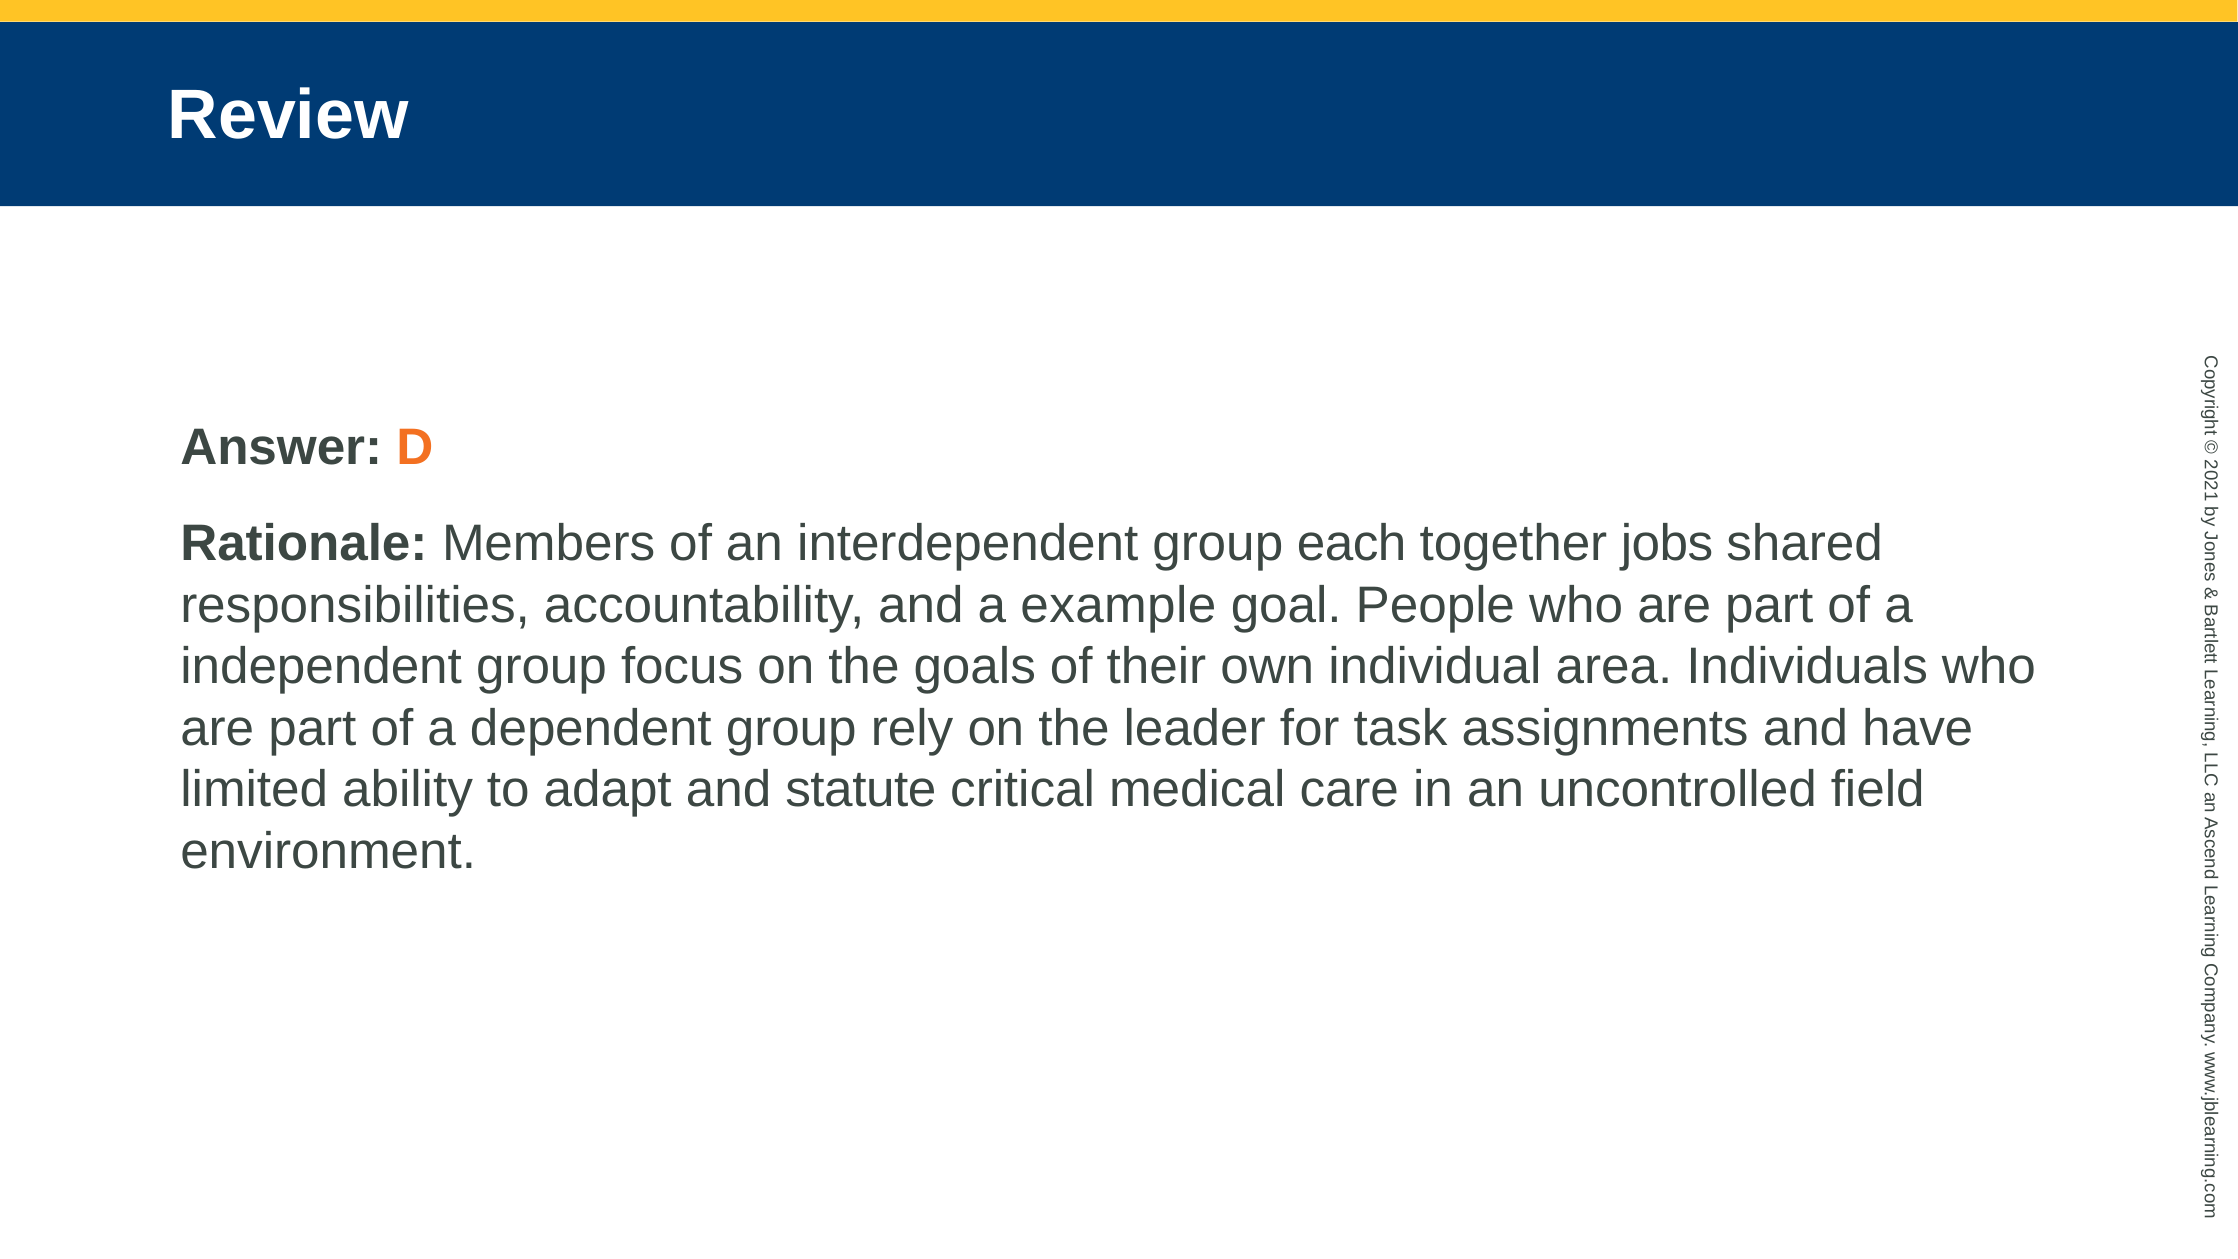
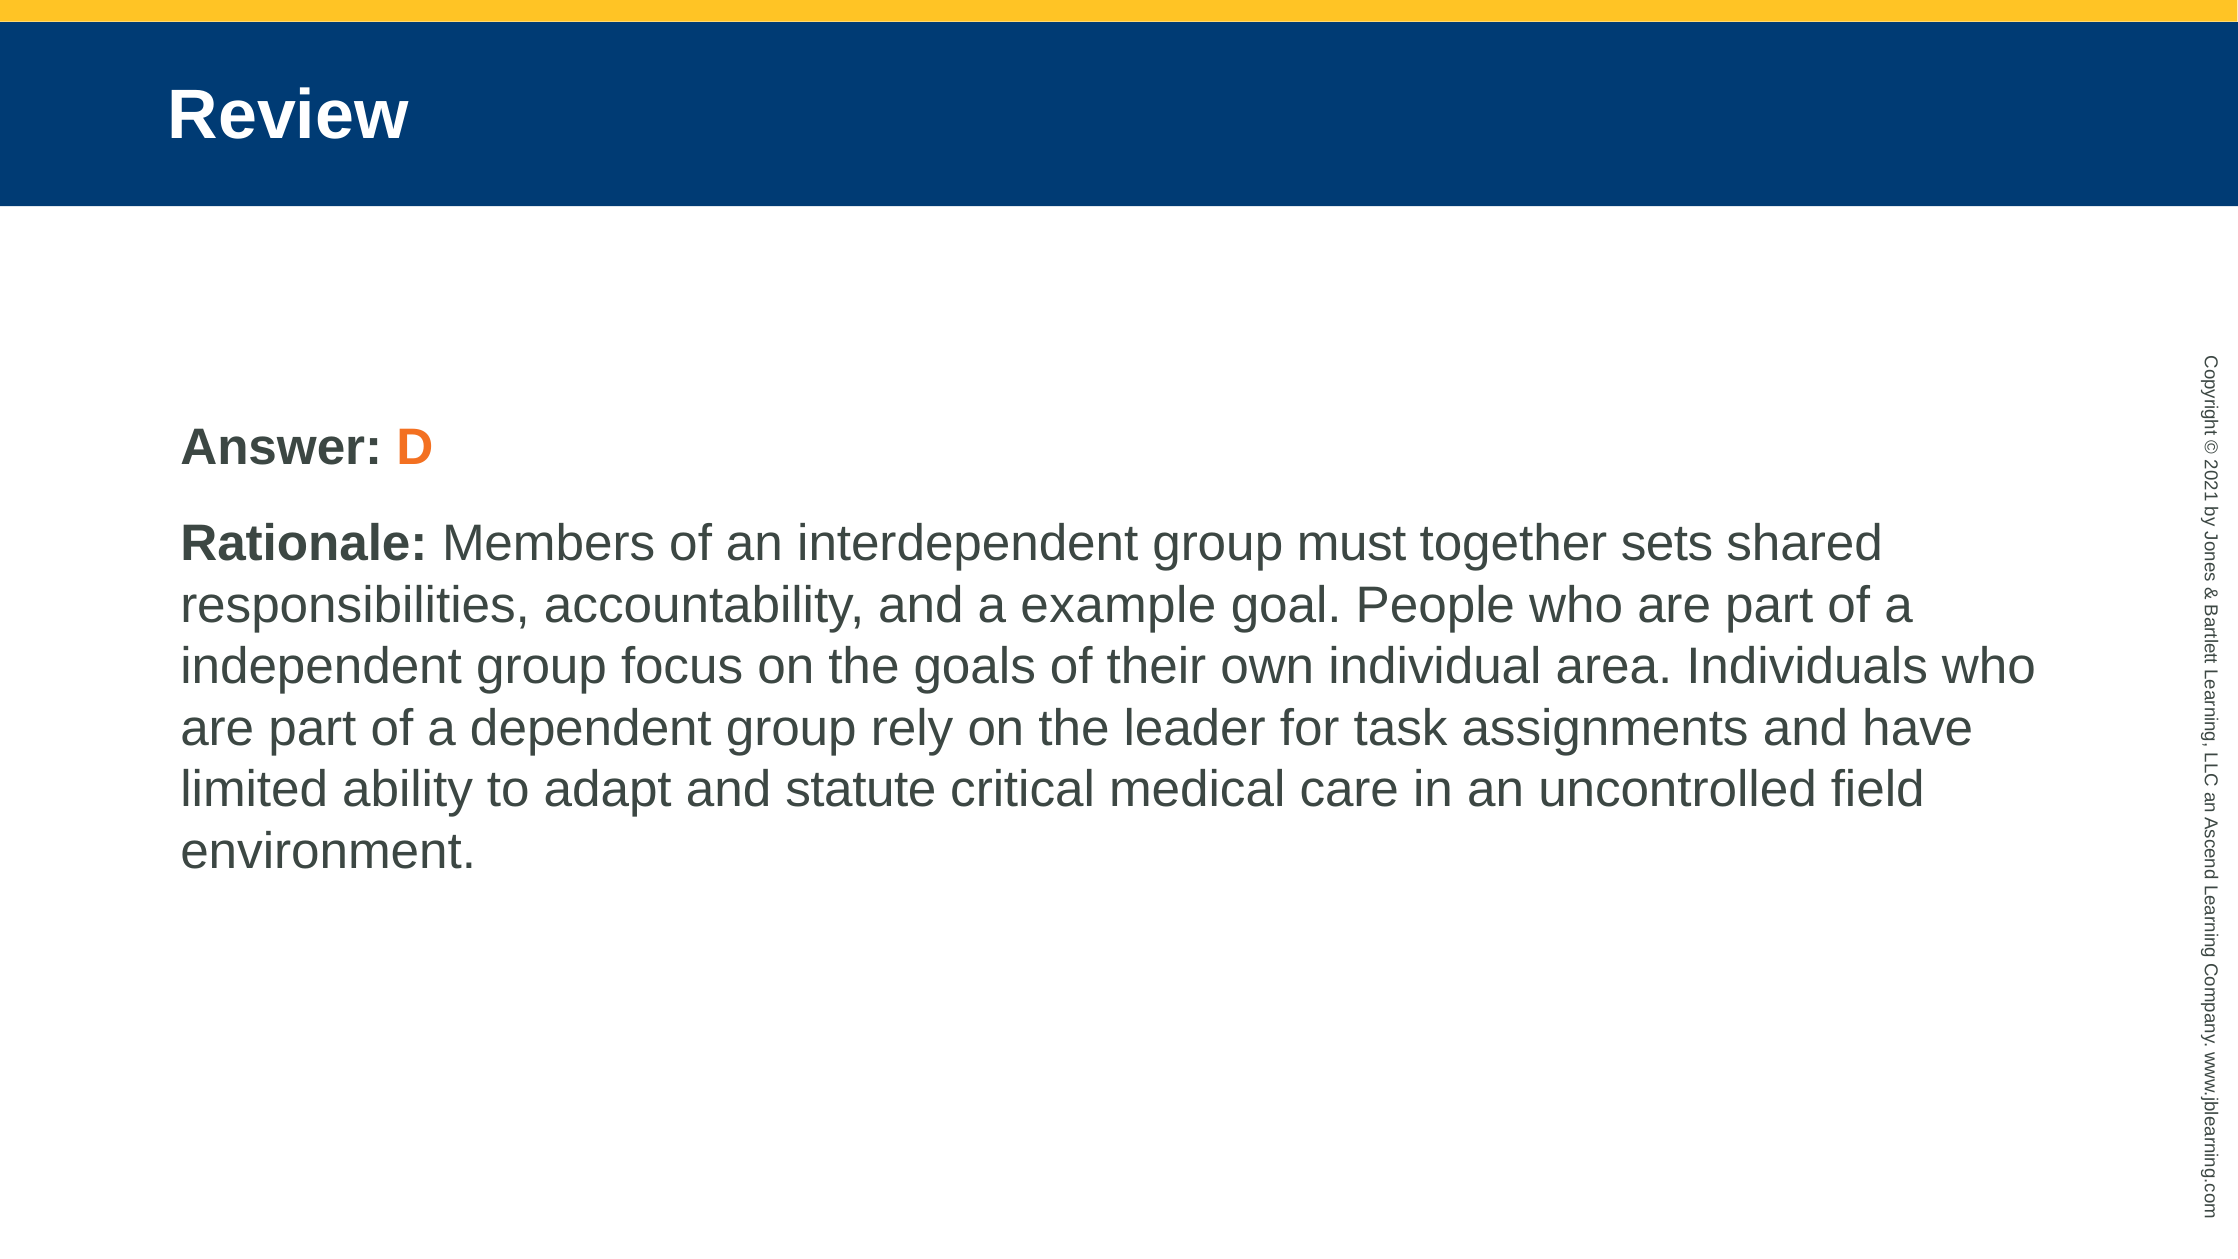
each: each -> must (1352, 544)
jobs: jobs -> sets (1667, 544)
